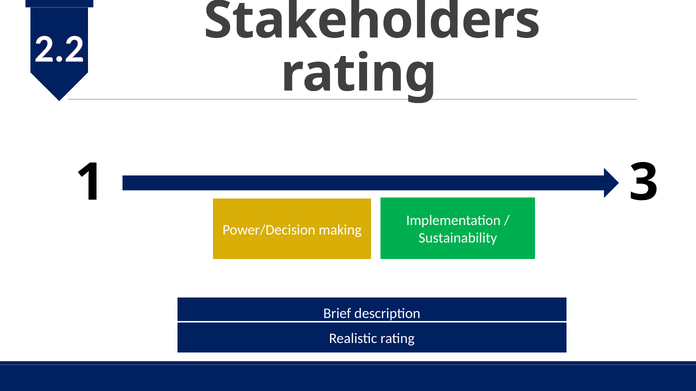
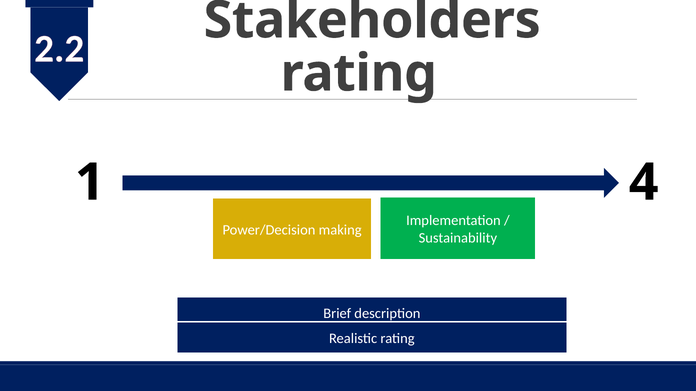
3: 3 -> 4 (644, 183)
